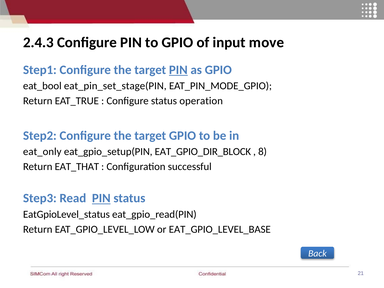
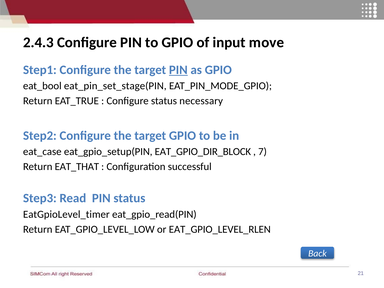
operation: operation -> necessary (201, 101)
eat_only: eat_only -> eat_case (42, 152)
8: 8 -> 7 (263, 152)
PIN underline: present -> none (101, 198)
EatGpioLevel_status: EatGpioLevel_status -> EatGpioLevel_timer (66, 214)
EAT_GPIO_LEVEL_BASE: EAT_GPIO_LEVEL_BASE -> EAT_GPIO_LEVEL_RLEN (220, 229)
